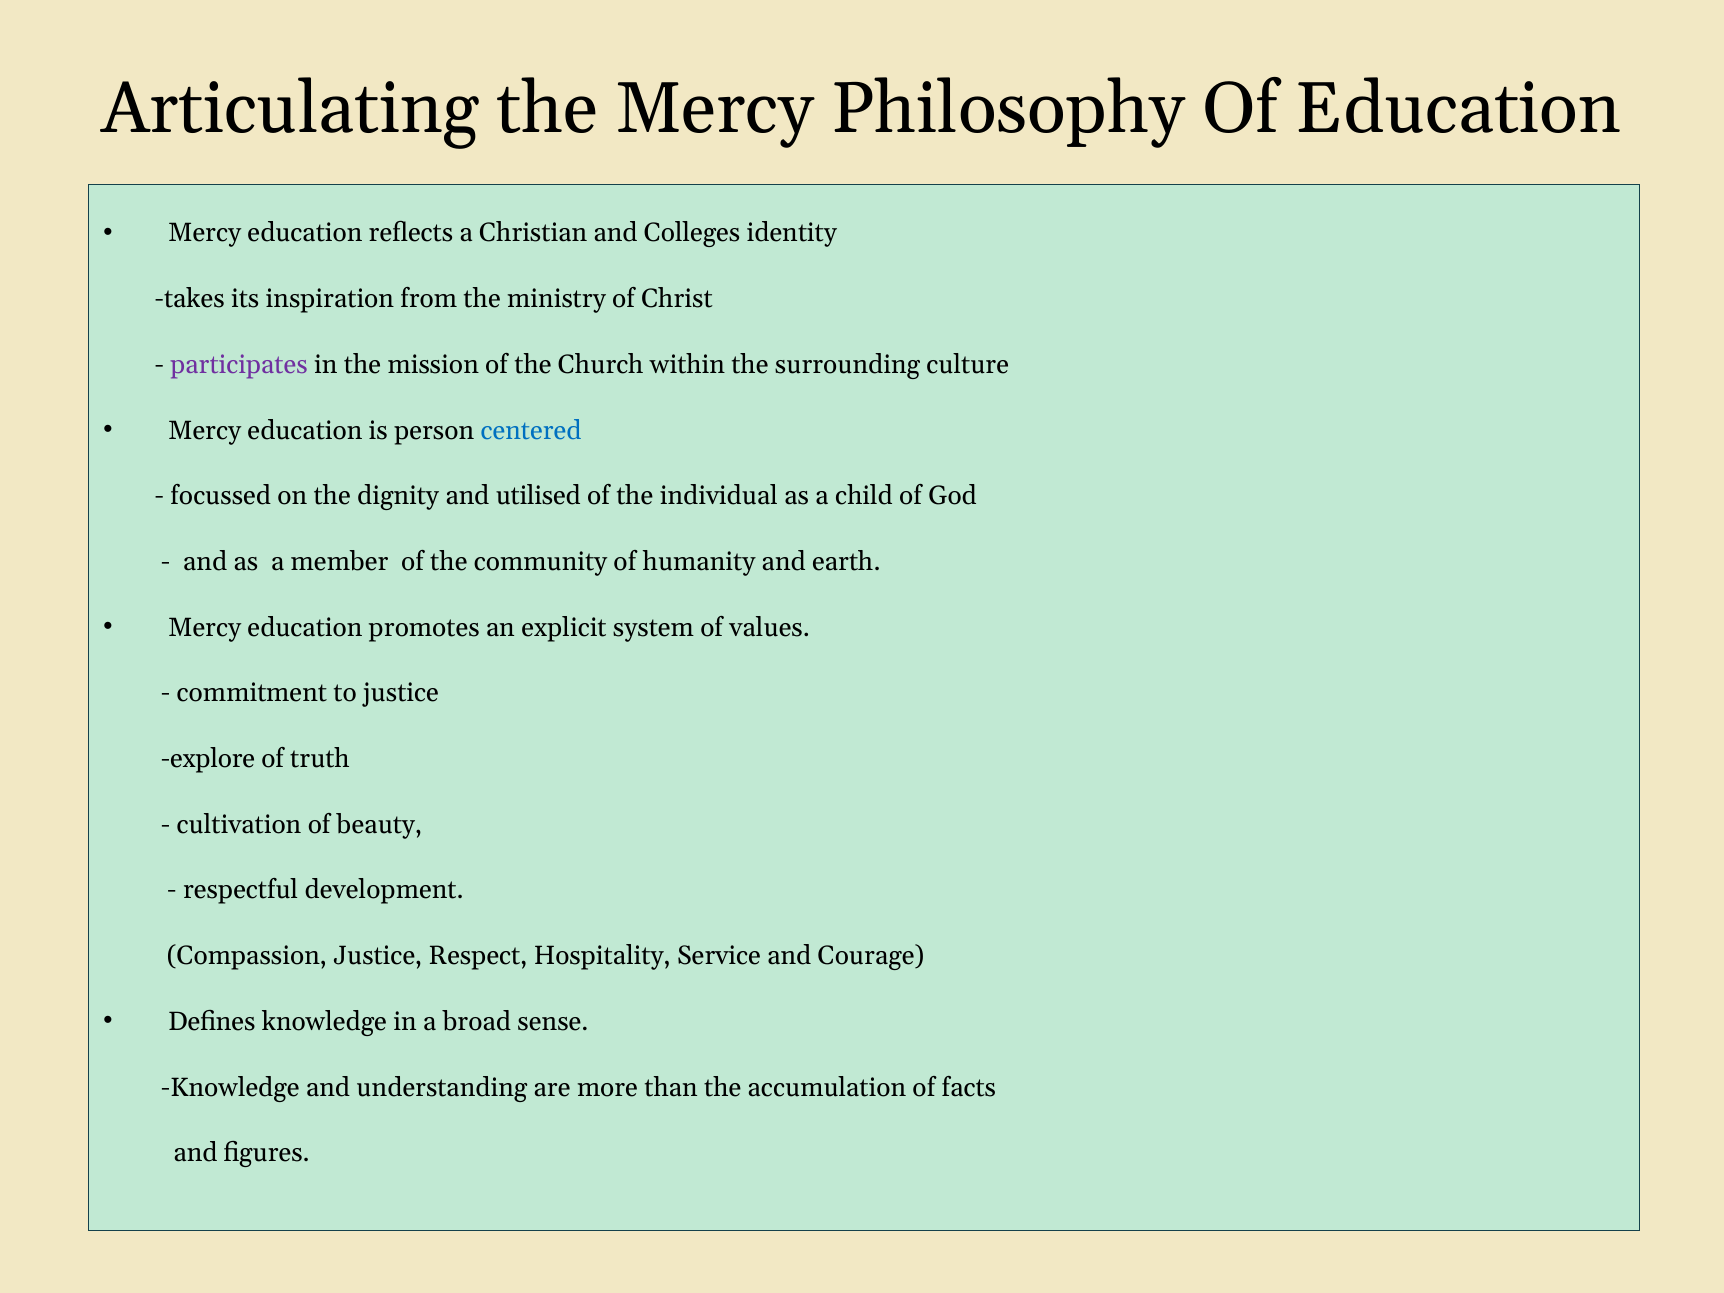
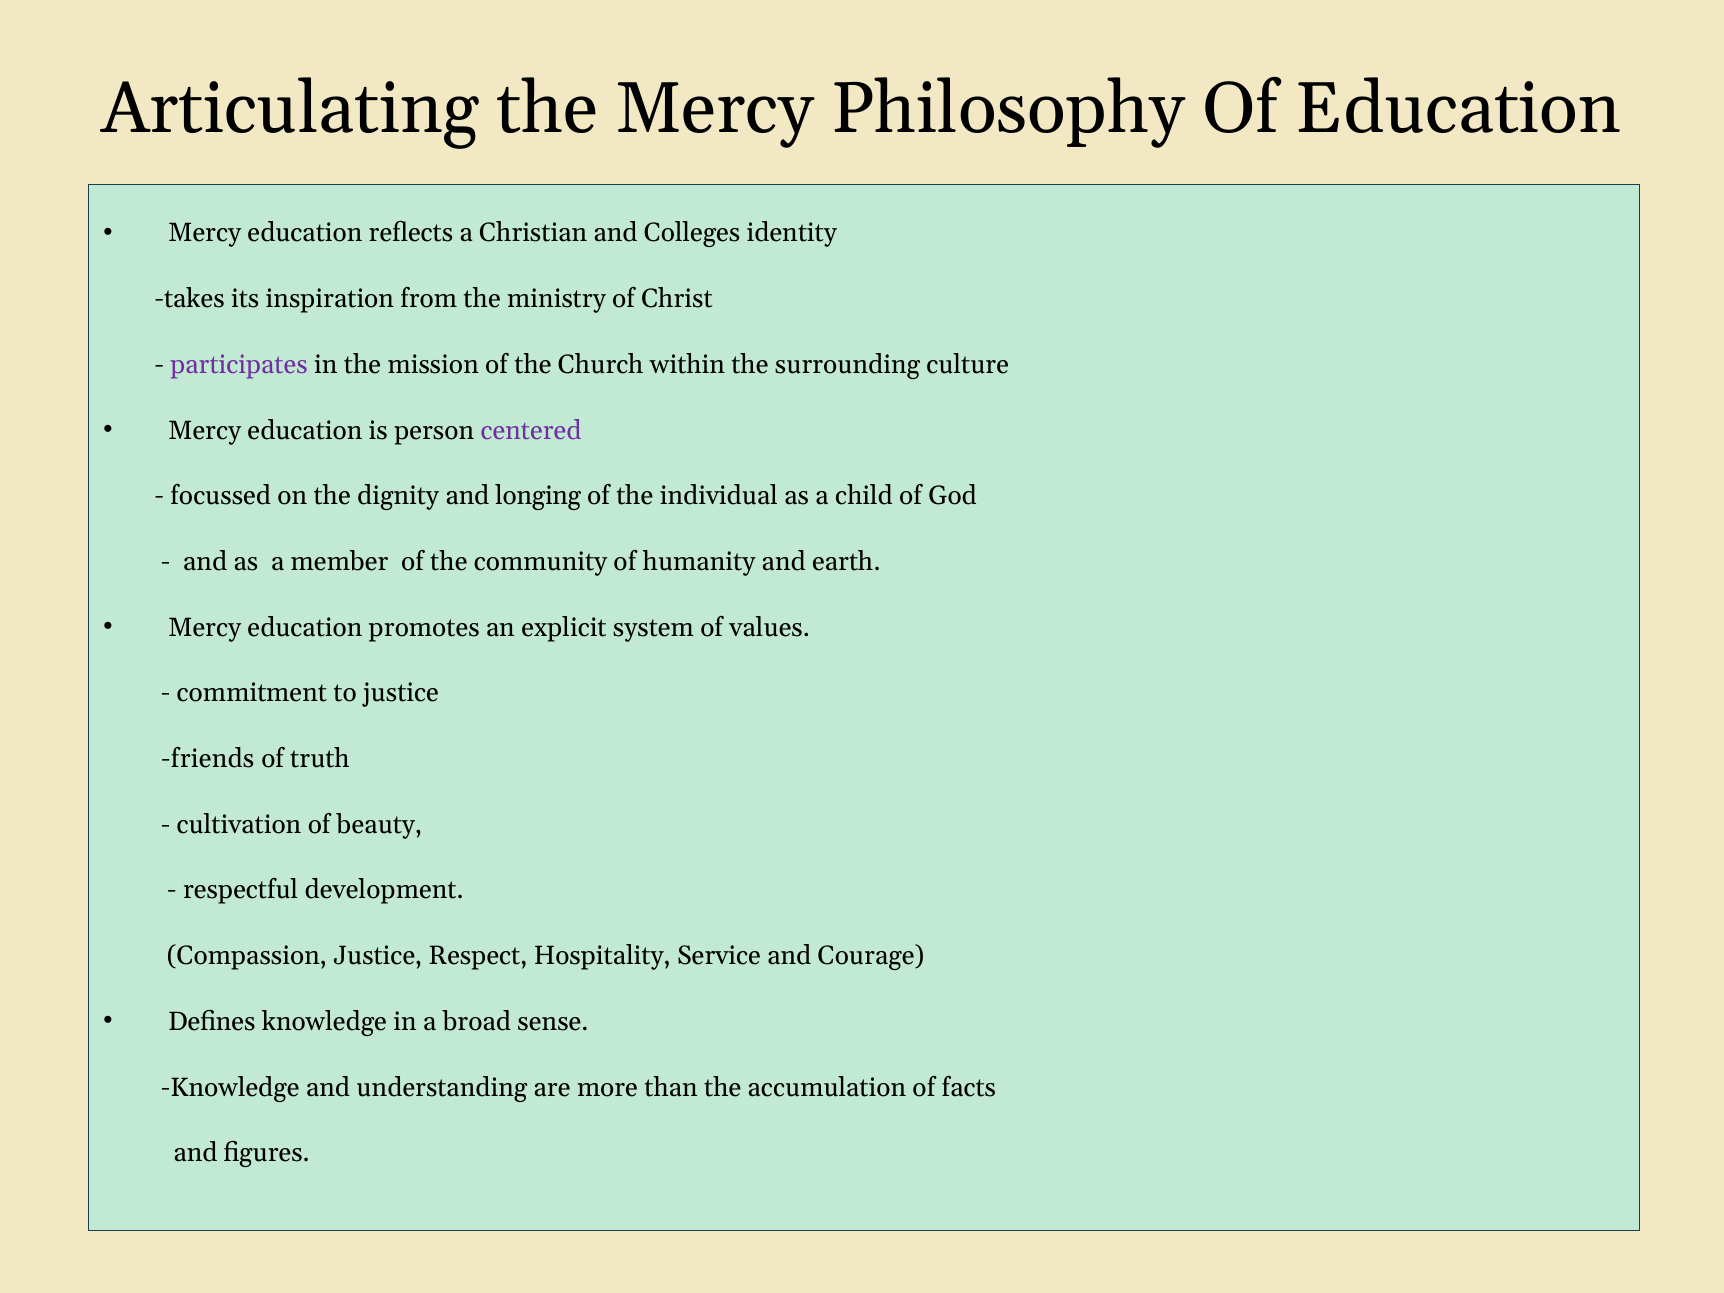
centered colour: blue -> purple (531, 430)
utilised: utilised -> longing (538, 496)
explore: explore -> friends (208, 759)
